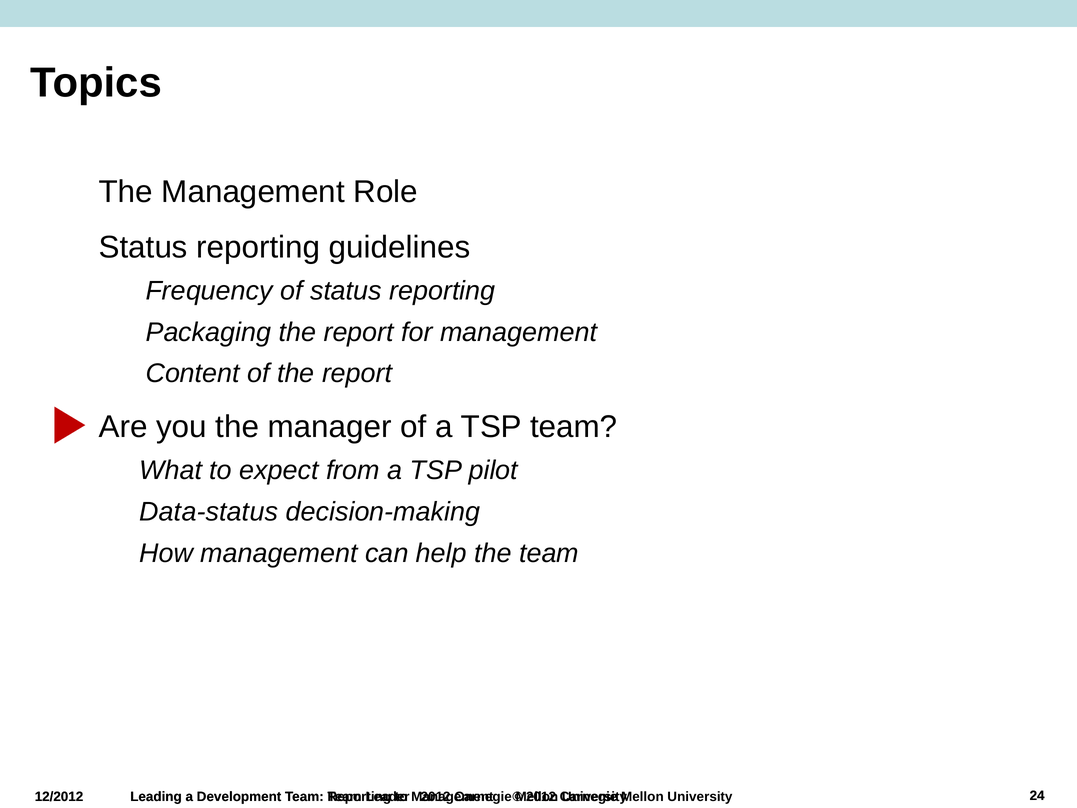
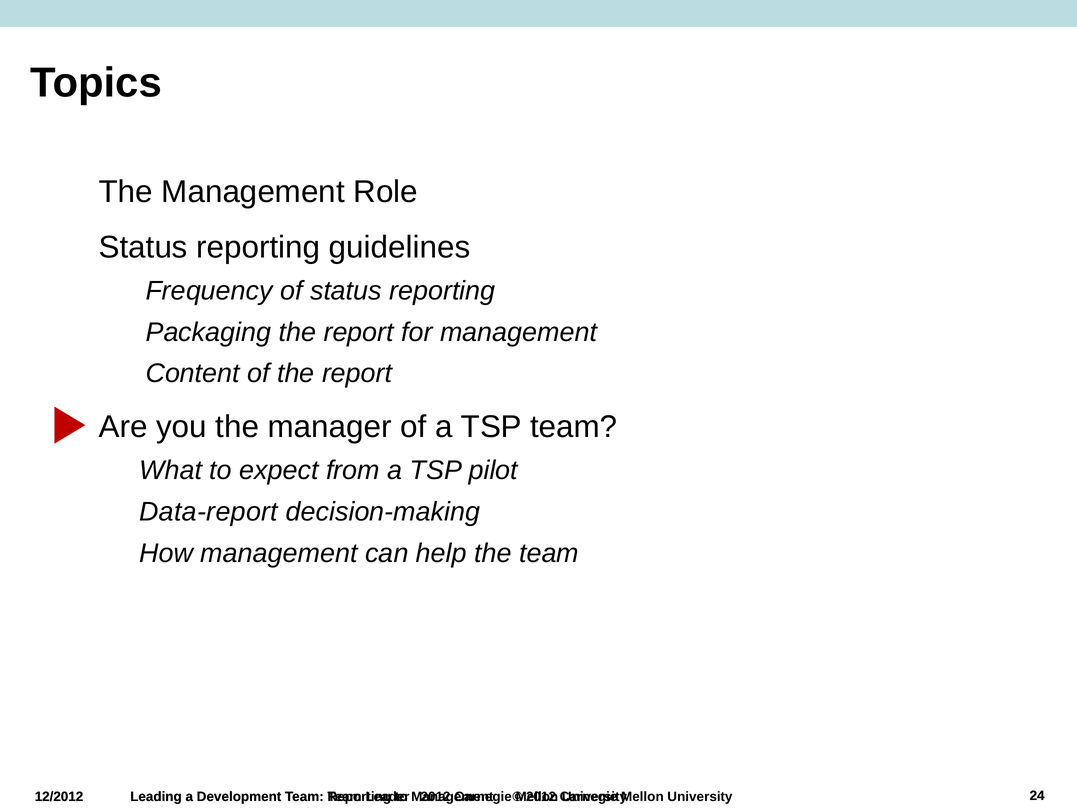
Data-status: Data-status -> Data-report (209, 512)
